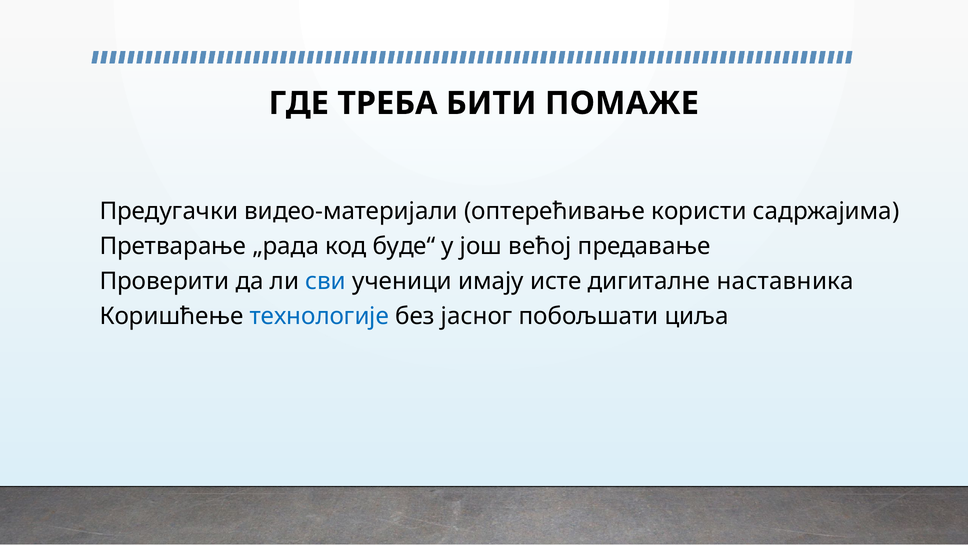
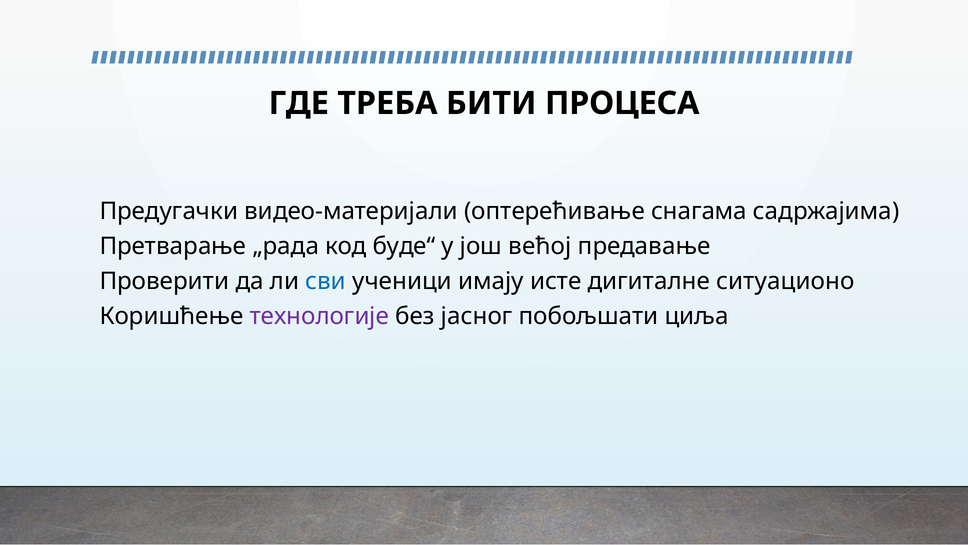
ПОМАЖЕ: ПОМАЖЕ -> ПРОЦЕСА (622, 103)
користи: користи -> снагама (699, 211)
наставника: наставника -> ситуационо (785, 281)
технологије colour: blue -> purple (319, 316)
